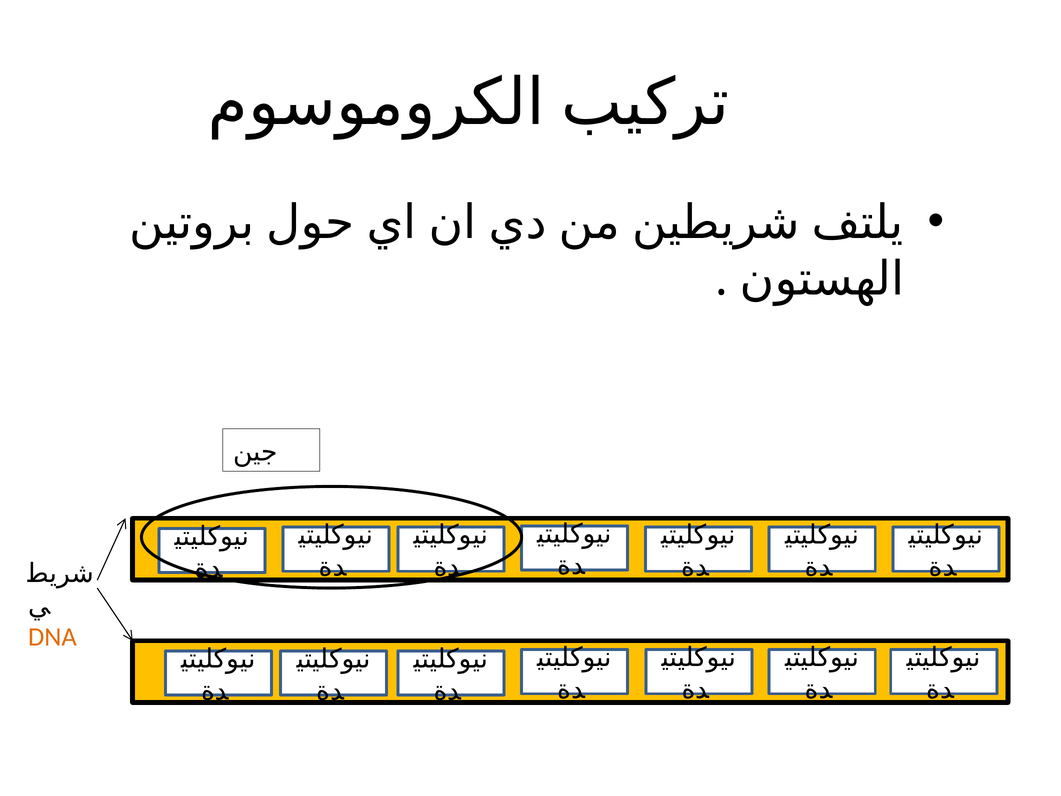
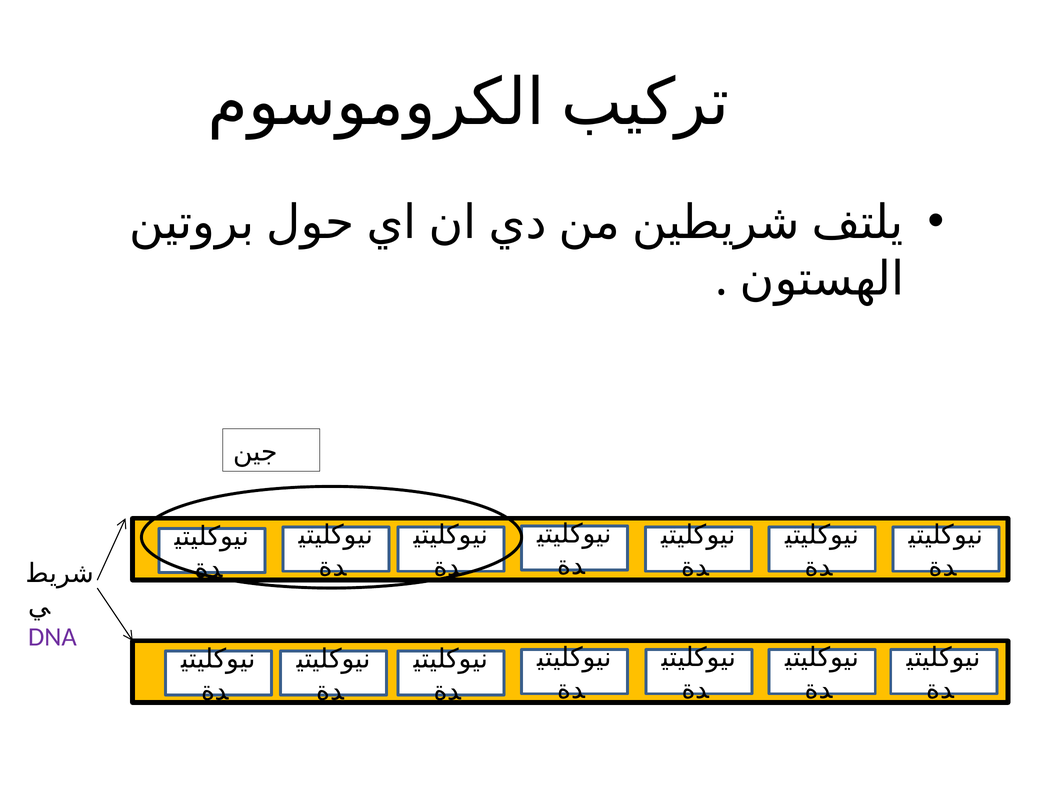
DNA colour: orange -> purple (52, 637)
